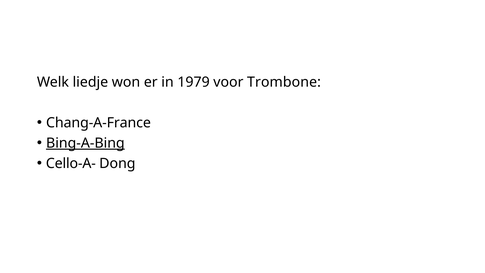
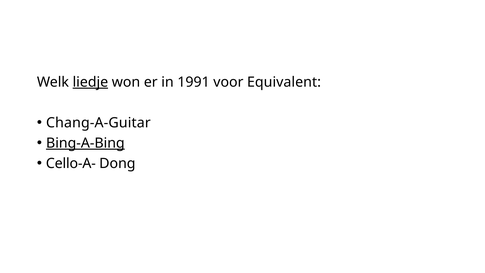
liedje underline: none -> present (90, 82)
1979: 1979 -> 1991 (194, 82)
Trombone: Trombone -> Equivalent (284, 82)
Chang-A-France: Chang-A-France -> Chang-A-Guitar (98, 123)
